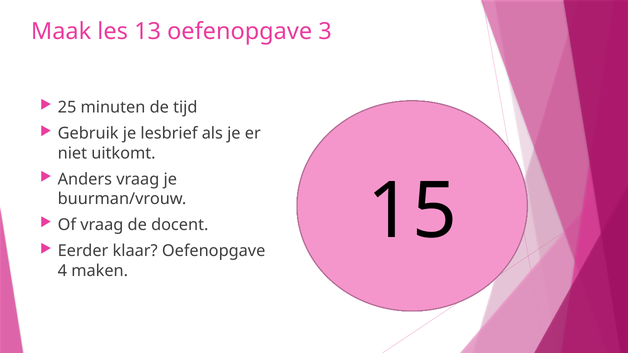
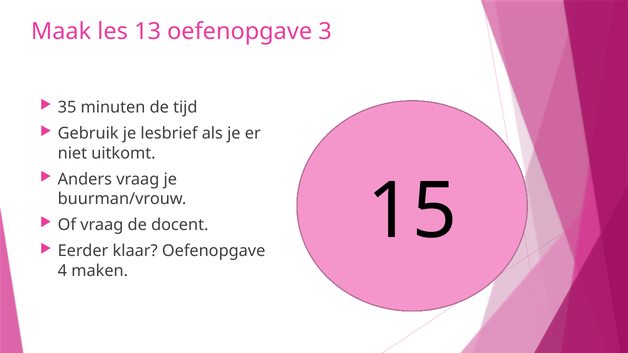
25: 25 -> 35 (67, 107)
